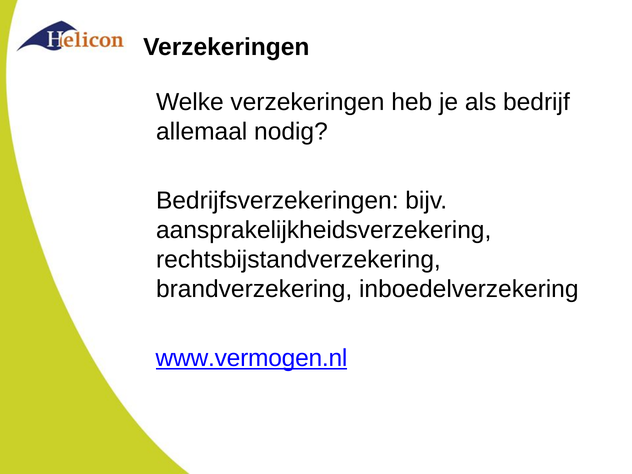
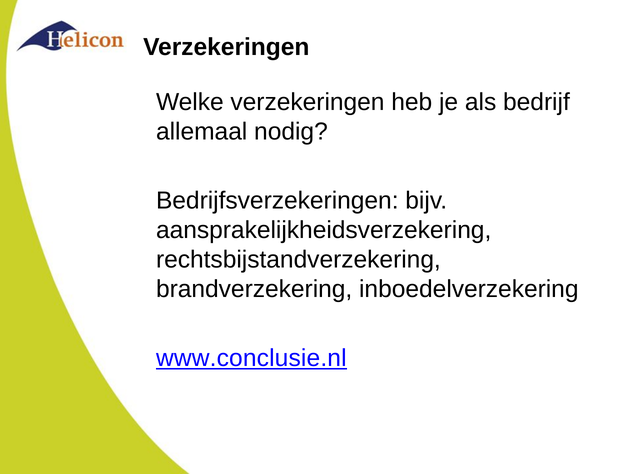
www.vermogen.nl: www.vermogen.nl -> www.conclusie.nl (251, 358)
